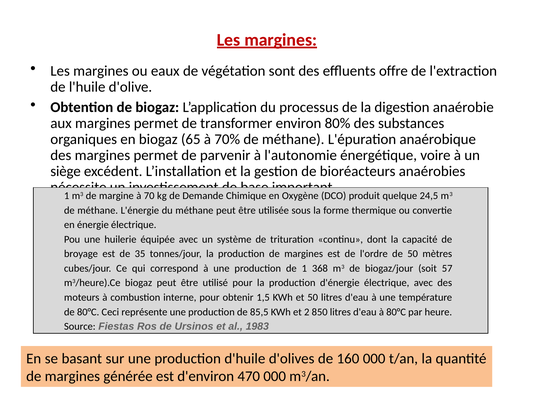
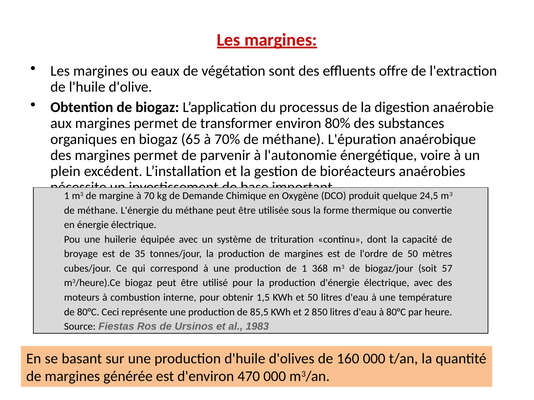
siège: siège -> plein (65, 171)
